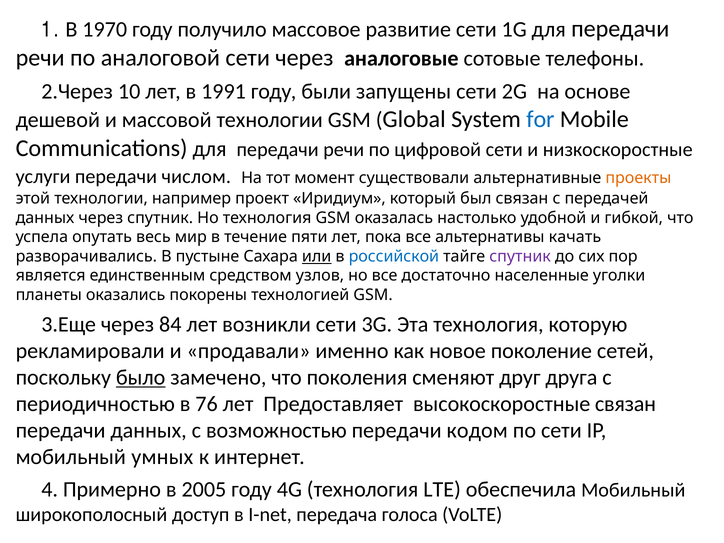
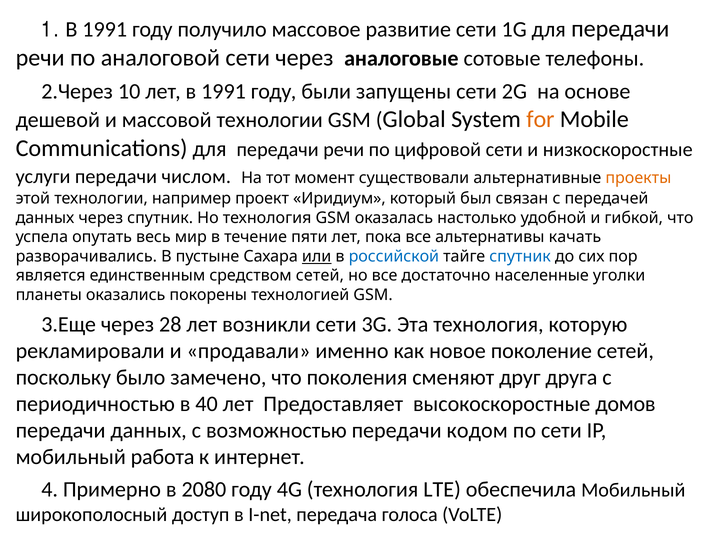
1970: 1970 -> 1991 (105, 30)
for colour: blue -> orange (540, 119)
спутник colour: purple -> blue (520, 256)
средством узлов: узлов -> сетей (320, 276)
84: 84 -> 28 (170, 324)
было underline: present -> none (141, 377)
76: 76 -> 40 (207, 404)
высокоскоростные связан: связан -> домов (625, 404)
умных: умных -> работа (163, 457)
2005: 2005 -> 2080 (204, 490)
